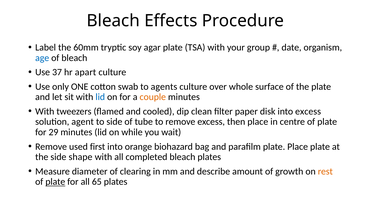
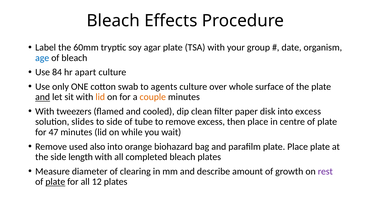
37: 37 -> 84 (57, 72)
and underline: none -> present (43, 97)
lid colour: blue -> orange (100, 97)
agent: agent -> slides (83, 122)
29: 29 -> 47 (53, 132)
first: first -> also (98, 146)
shape: shape -> length (81, 157)
rest colour: orange -> purple (325, 171)
65: 65 -> 12 (97, 181)
